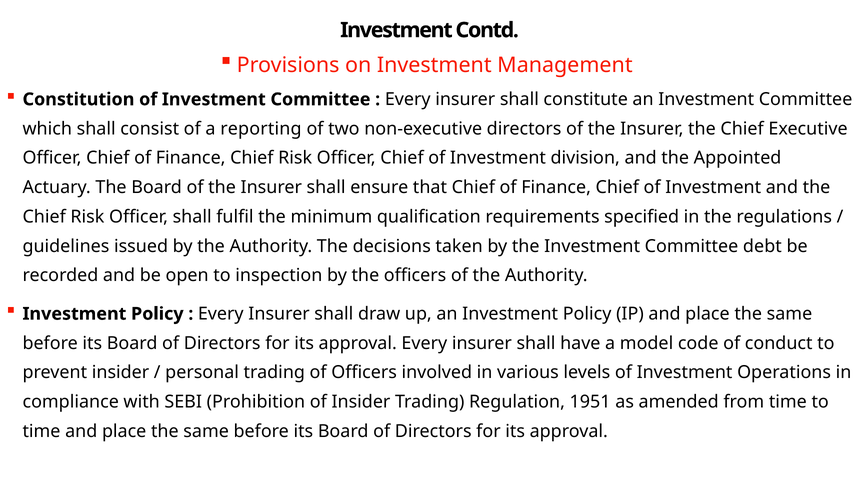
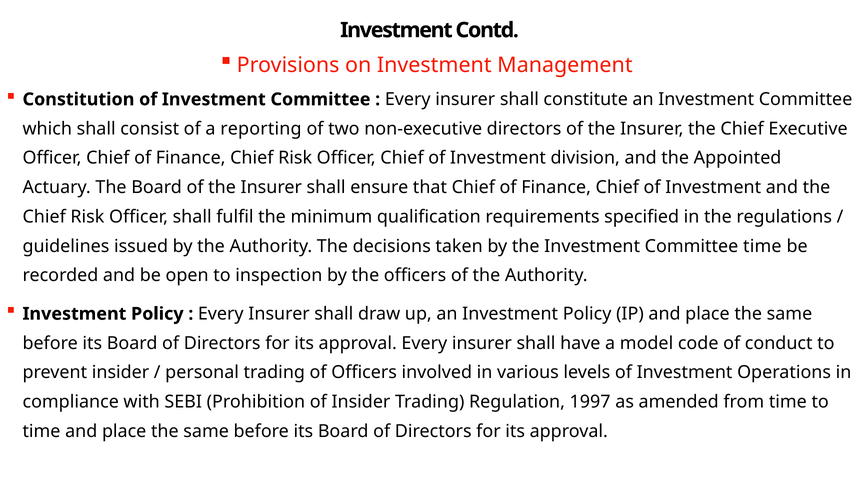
Committee debt: debt -> time (762, 246)
1951: 1951 -> 1997 (590, 402)
